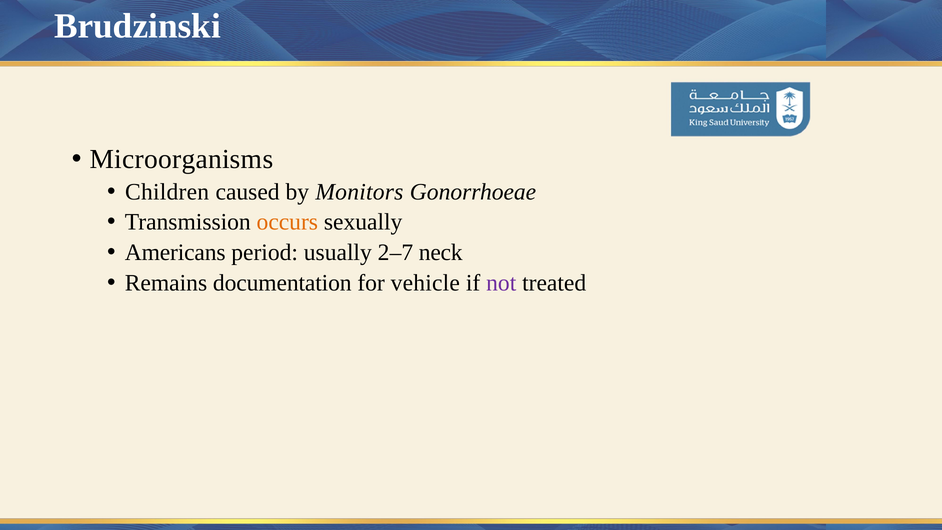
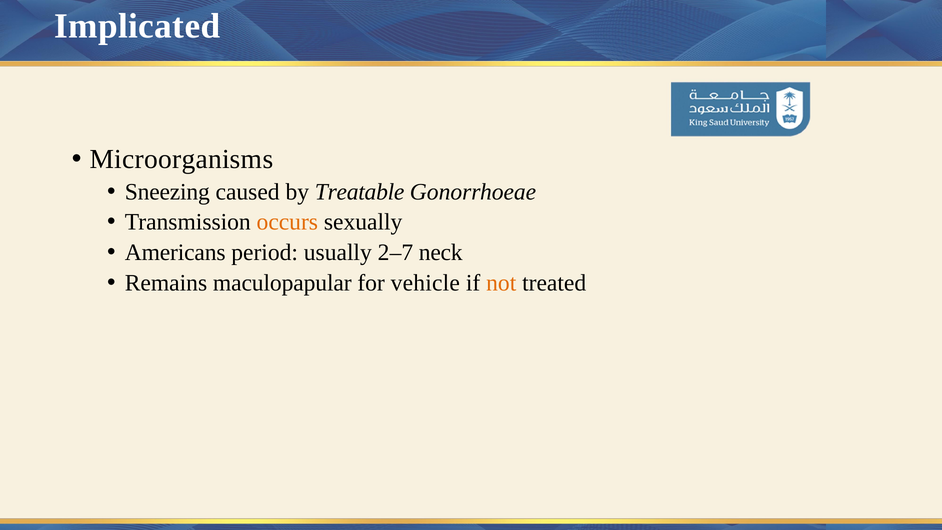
Brudzinski: Brudzinski -> Implicated (137, 26)
Children: Children -> Sneezing (167, 192)
Monitors: Monitors -> Treatable (360, 192)
documentation: documentation -> maculopapular (282, 283)
not colour: purple -> orange (501, 283)
